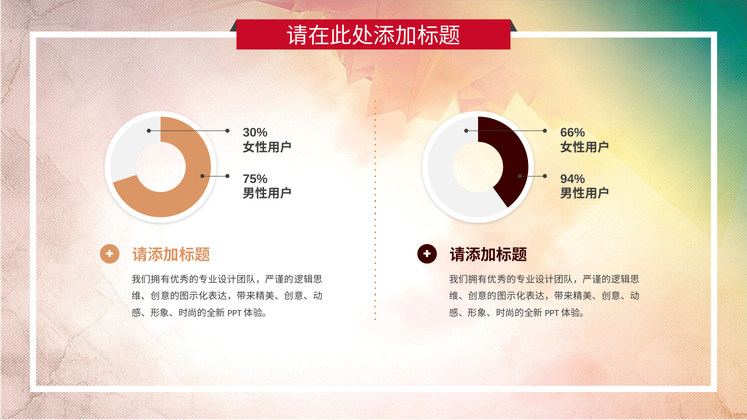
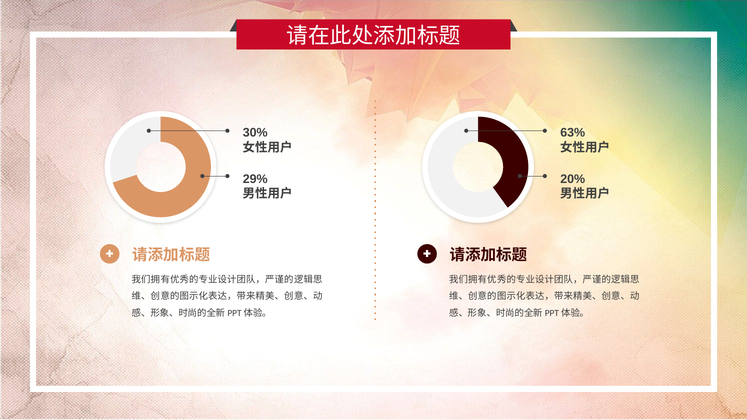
66%: 66% -> 63% (573, 133)
75%: 75% -> 29% (255, 179)
94%: 94% -> 20% (573, 179)
